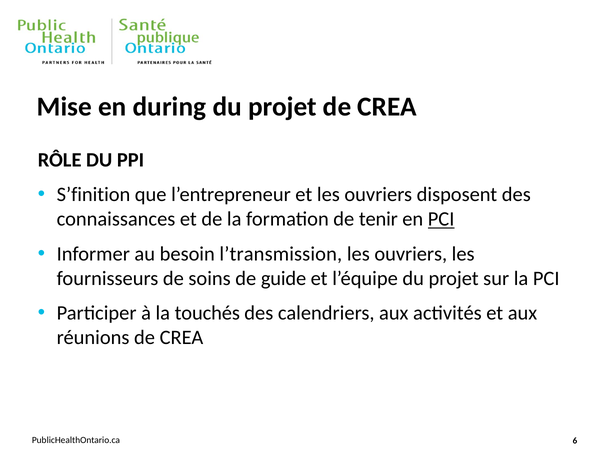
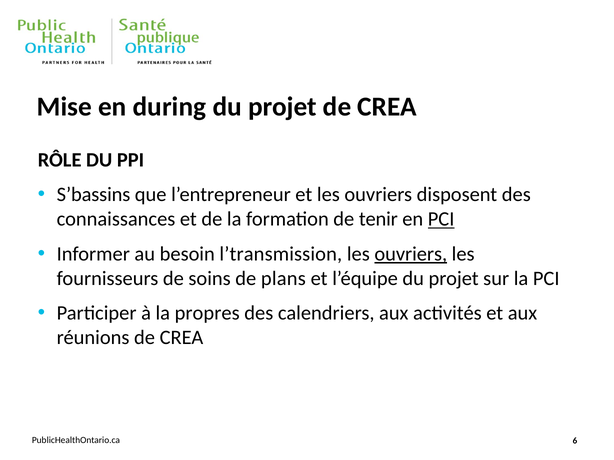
S’finition: S’finition -> S’bassins (94, 195)
ouvriers underline: none -> present (411, 254)
guide: guide -> plans (283, 279)
touchés: touchés -> propres (207, 314)
